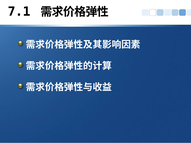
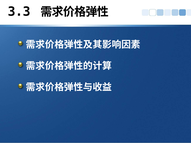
7.1: 7.1 -> 3.3 (19, 12)
